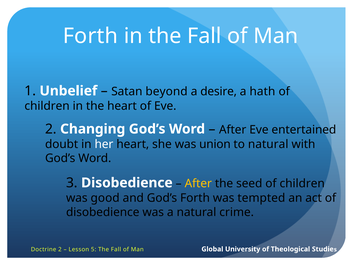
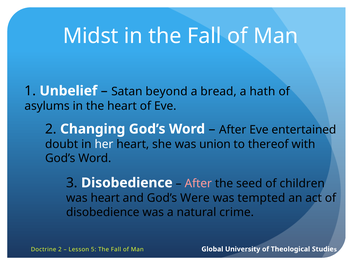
Forth: Forth -> Midst (91, 36)
desire: desire -> bread (219, 91)
children: children -> asylums (47, 106)
to natural: natural -> thereof (268, 144)
After colour: yellow -> pink (198, 183)
was good: good -> heart (105, 198)
God’s Forth: Forth -> Were (195, 198)
